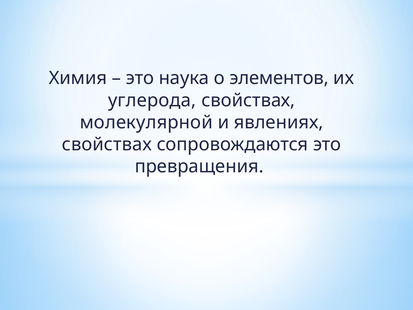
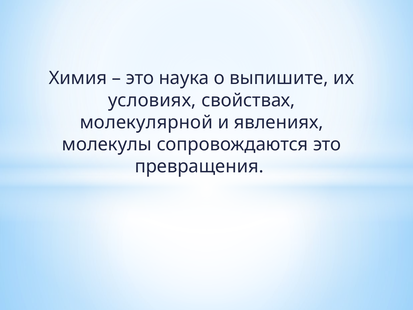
элементов: элементов -> выпишите (279, 78)
углерода: углерода -> условиях (152, 100)
свойствах: свойствах -> молекулы (107, 144)
